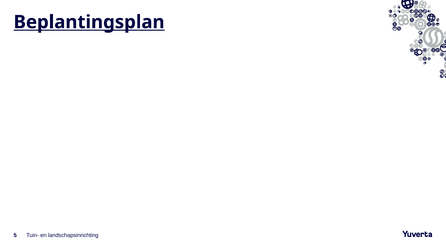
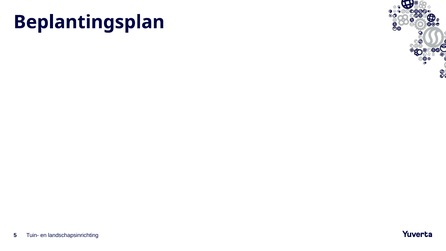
Beplantingsplan underline: present -> none (89, 22)
